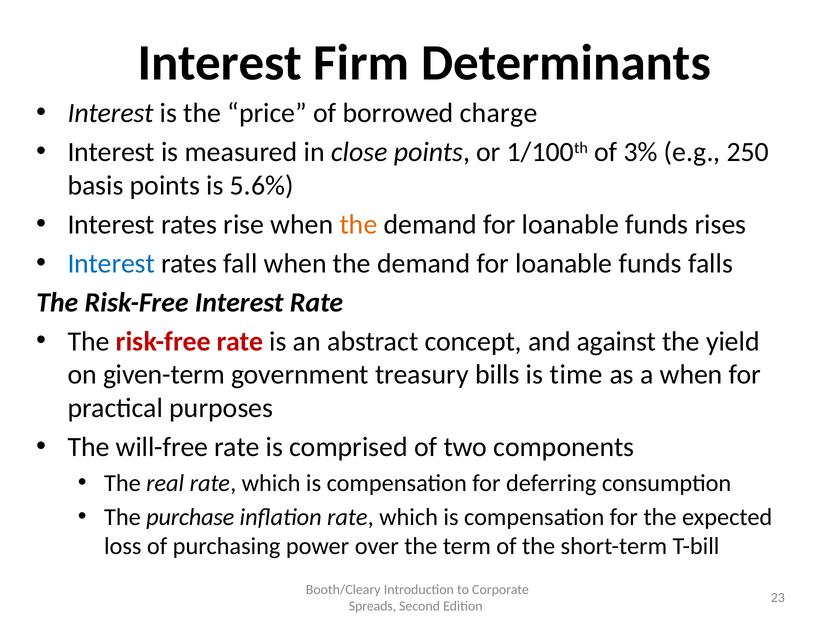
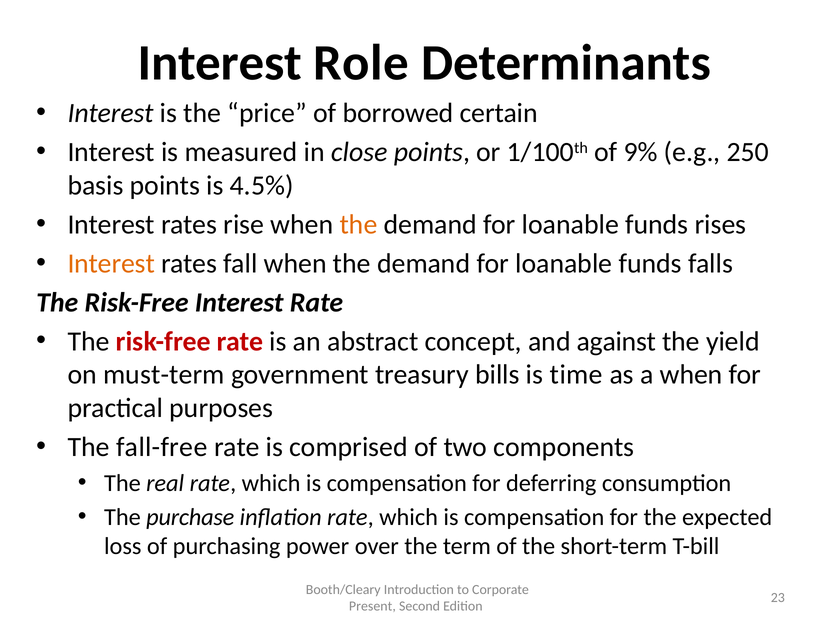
Firm: Firm -> Role (361, 63)
charge: charge -> certain (499, 113)
3%: 3% -> 9% (641, 152)
5.6%: 5.6% -> 4.5% (262, 186)
Interest colour: blue -> orange (111, 264)
given-term: given-term -> must-term (164, 375)
will-free: will-free -> fall-free (162, 447)
Spreads: Spreads -> Present (372, 606)
